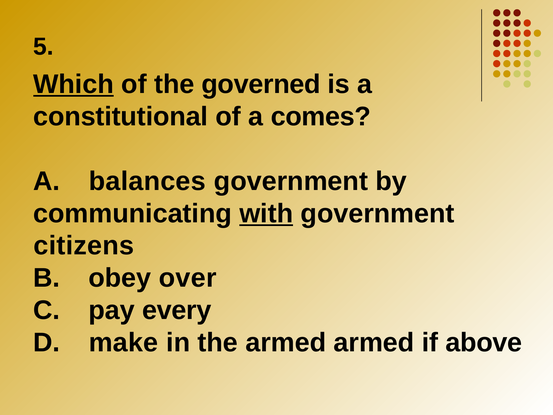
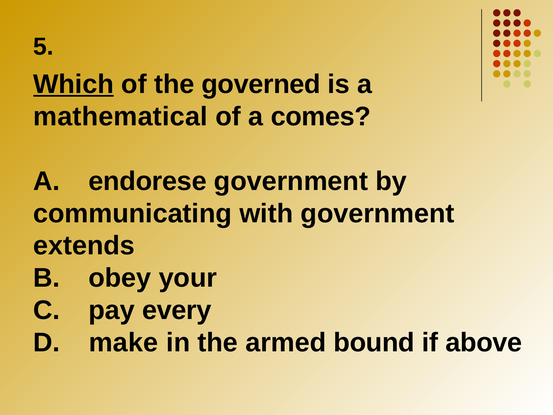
constitutional: constitutional -> mathematical (120, 117)
balances: balances -> endorese (148, 181)
with underline: present -> none (266, 213)
citizens: citizens -> extends (84, 246)
over: over -> your (188, 278)
armed armed: armed -> bound (374, 342)
